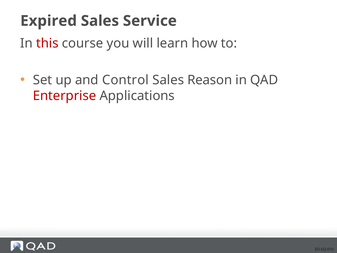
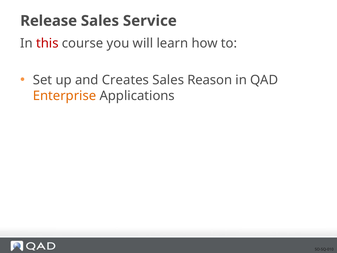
Expired: Expired -> Release (49, 21)
Control: Control -> Creates (125, 80)
Enterprise colour: red -> orange (65, 96)
